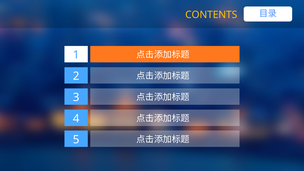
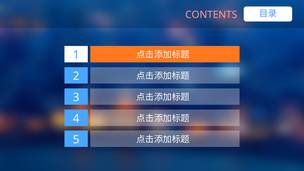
CONTENTS colour: yellow -> pink (211, 15)
